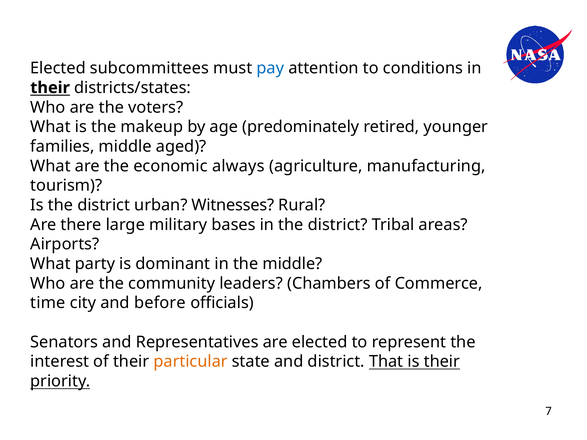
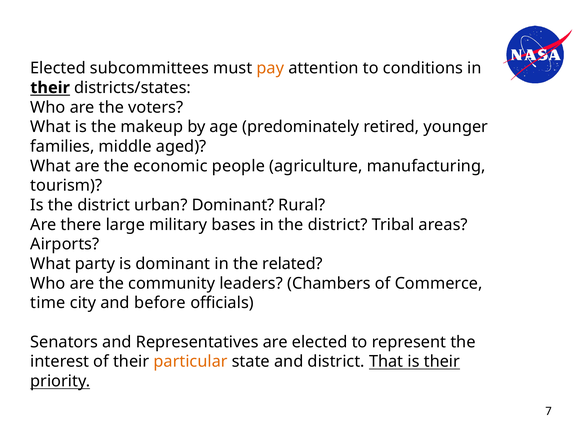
pay colour: blue -> orange (270, 68)
always: always -> people (238, 166)
urban Witnesses: Witnesses -> Dominant (233, 205)
the middle: middle -> related (292, 264)
